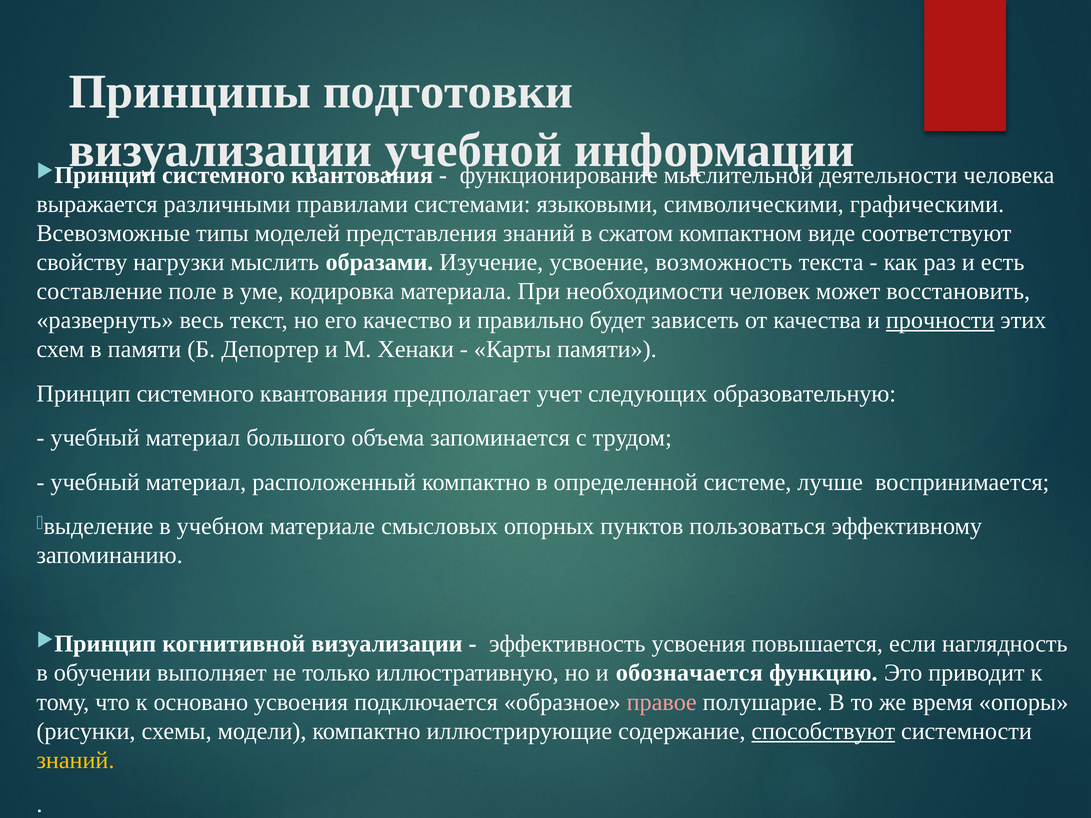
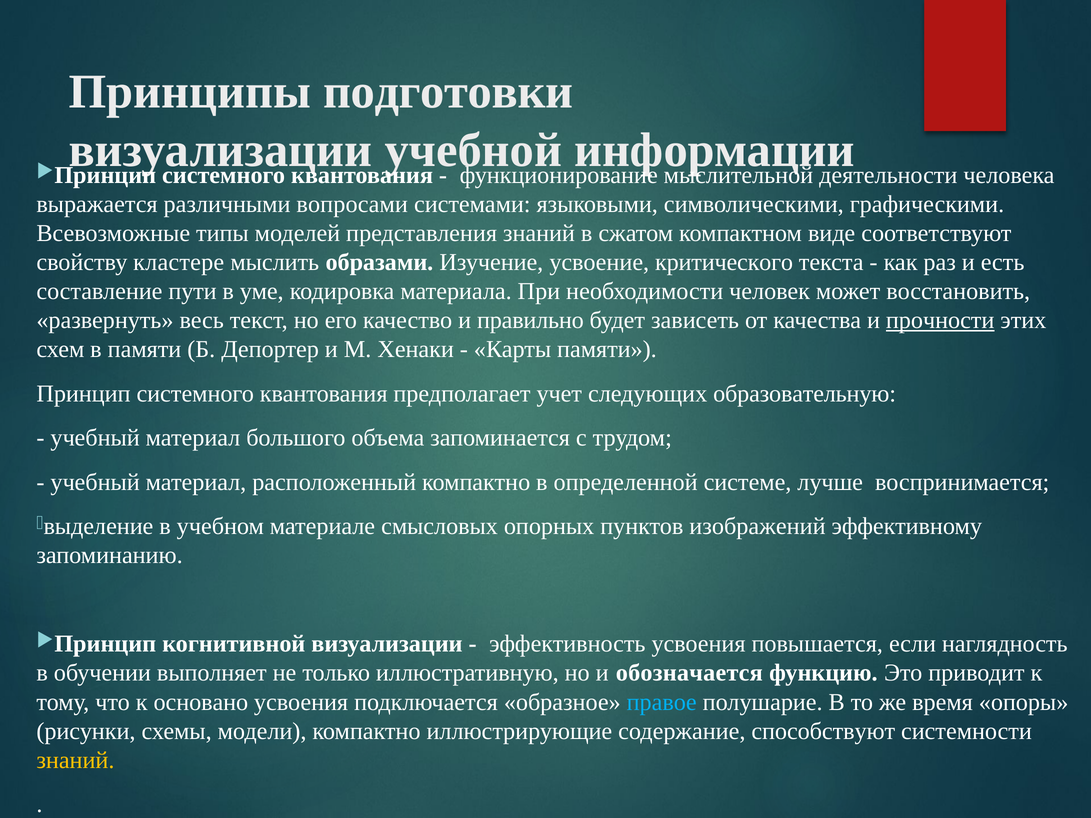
правилами: правилами -> вопросами (352, 204)
нагрузки: нагрузки -> кластере (179, 262)
возможность: возможность -> критического (724, 262)
поле: поле -> пути (193, 291)
пользоваться: пользоваться -> изображений (757, 527)
правое colour: pink -> light blue (662, 702)
способствуют underline: present -> none (823, 731)
